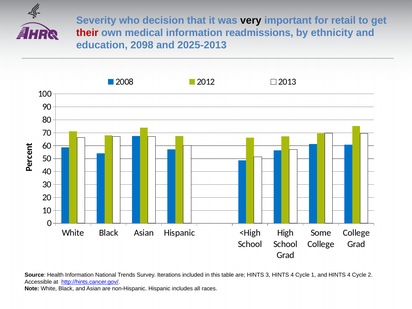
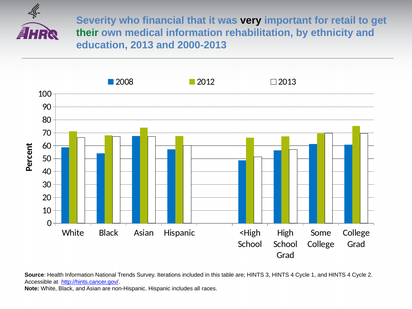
decision: decision -> financial (163, 20)
their colour: red -> green (87, 33)
readmissions: readmissions -> rehabilitation (259, 33)
education 2098: 2098 -> 2013 (142, 45)
2025-2013: 2025-2013 -> 2000-2013 (202, 45)
